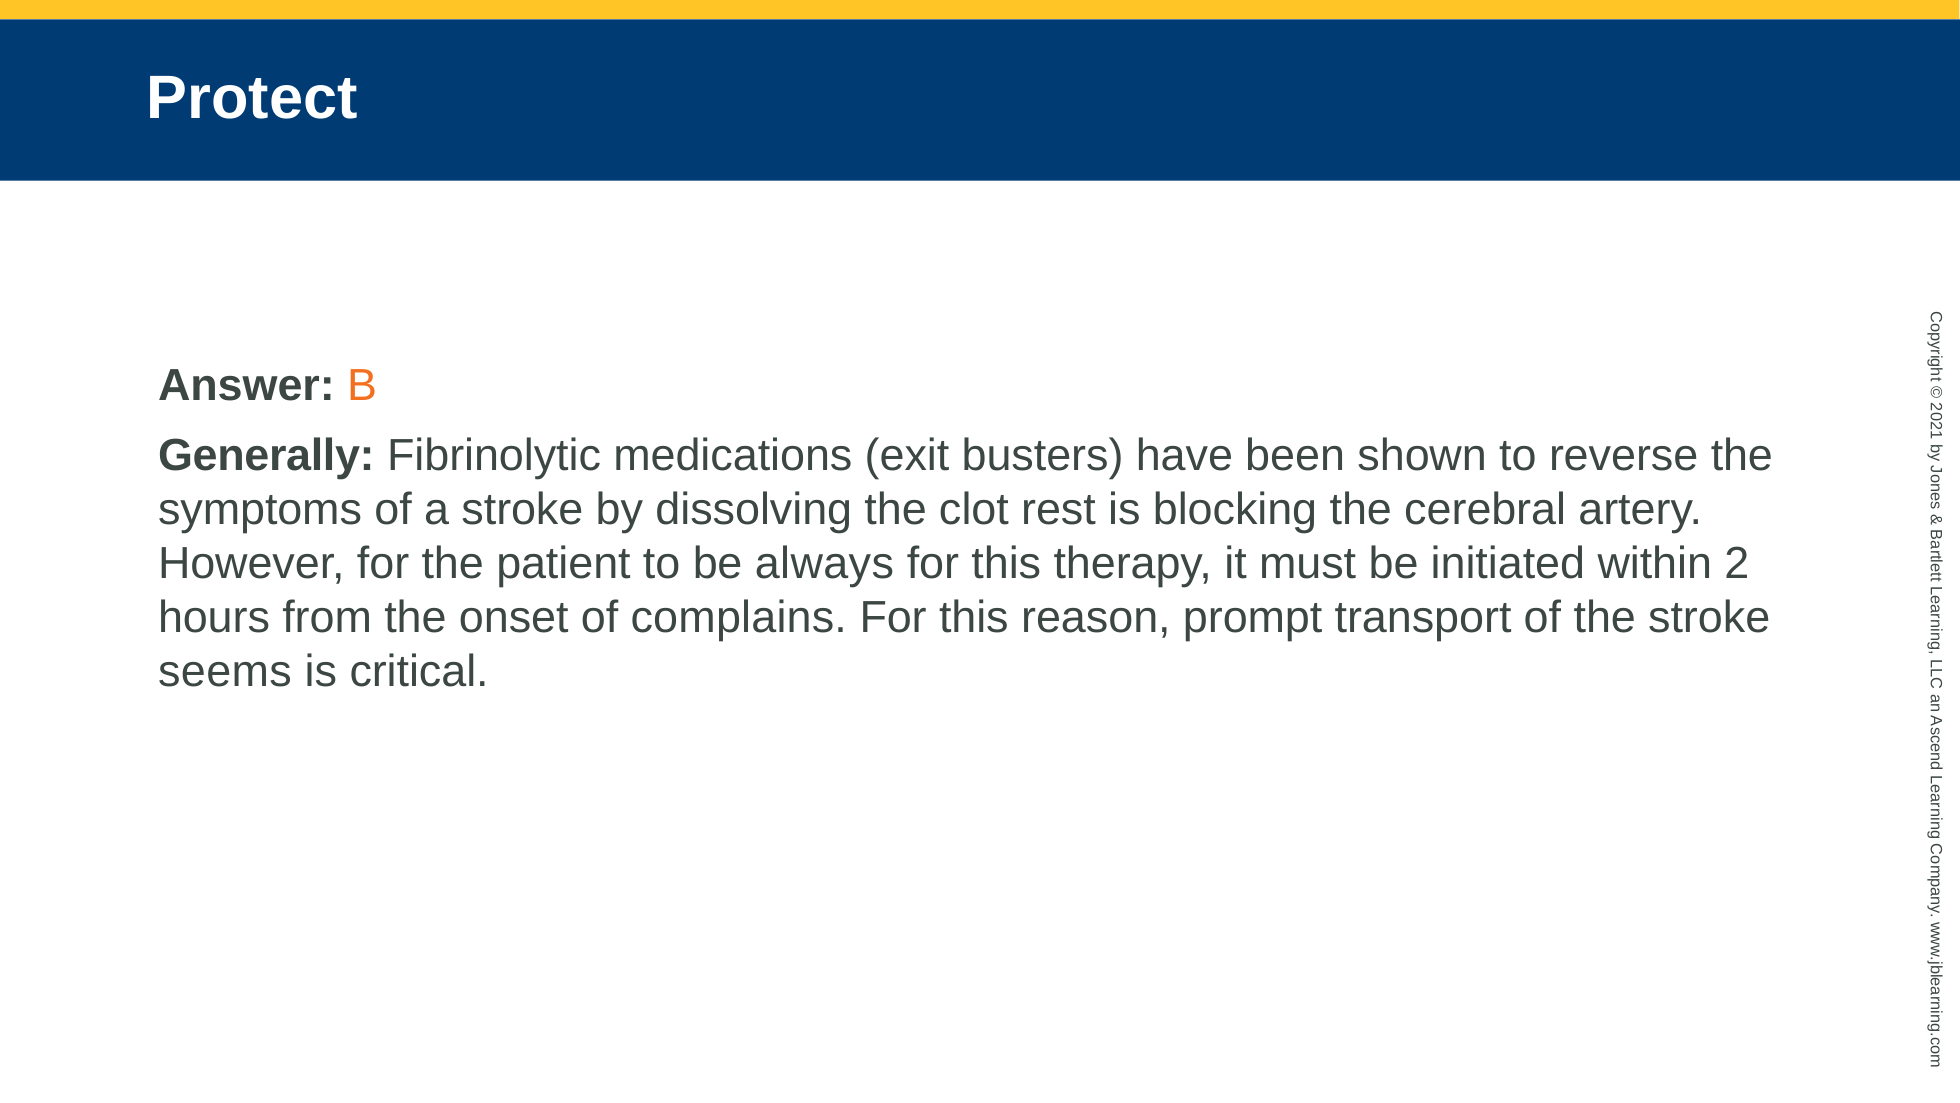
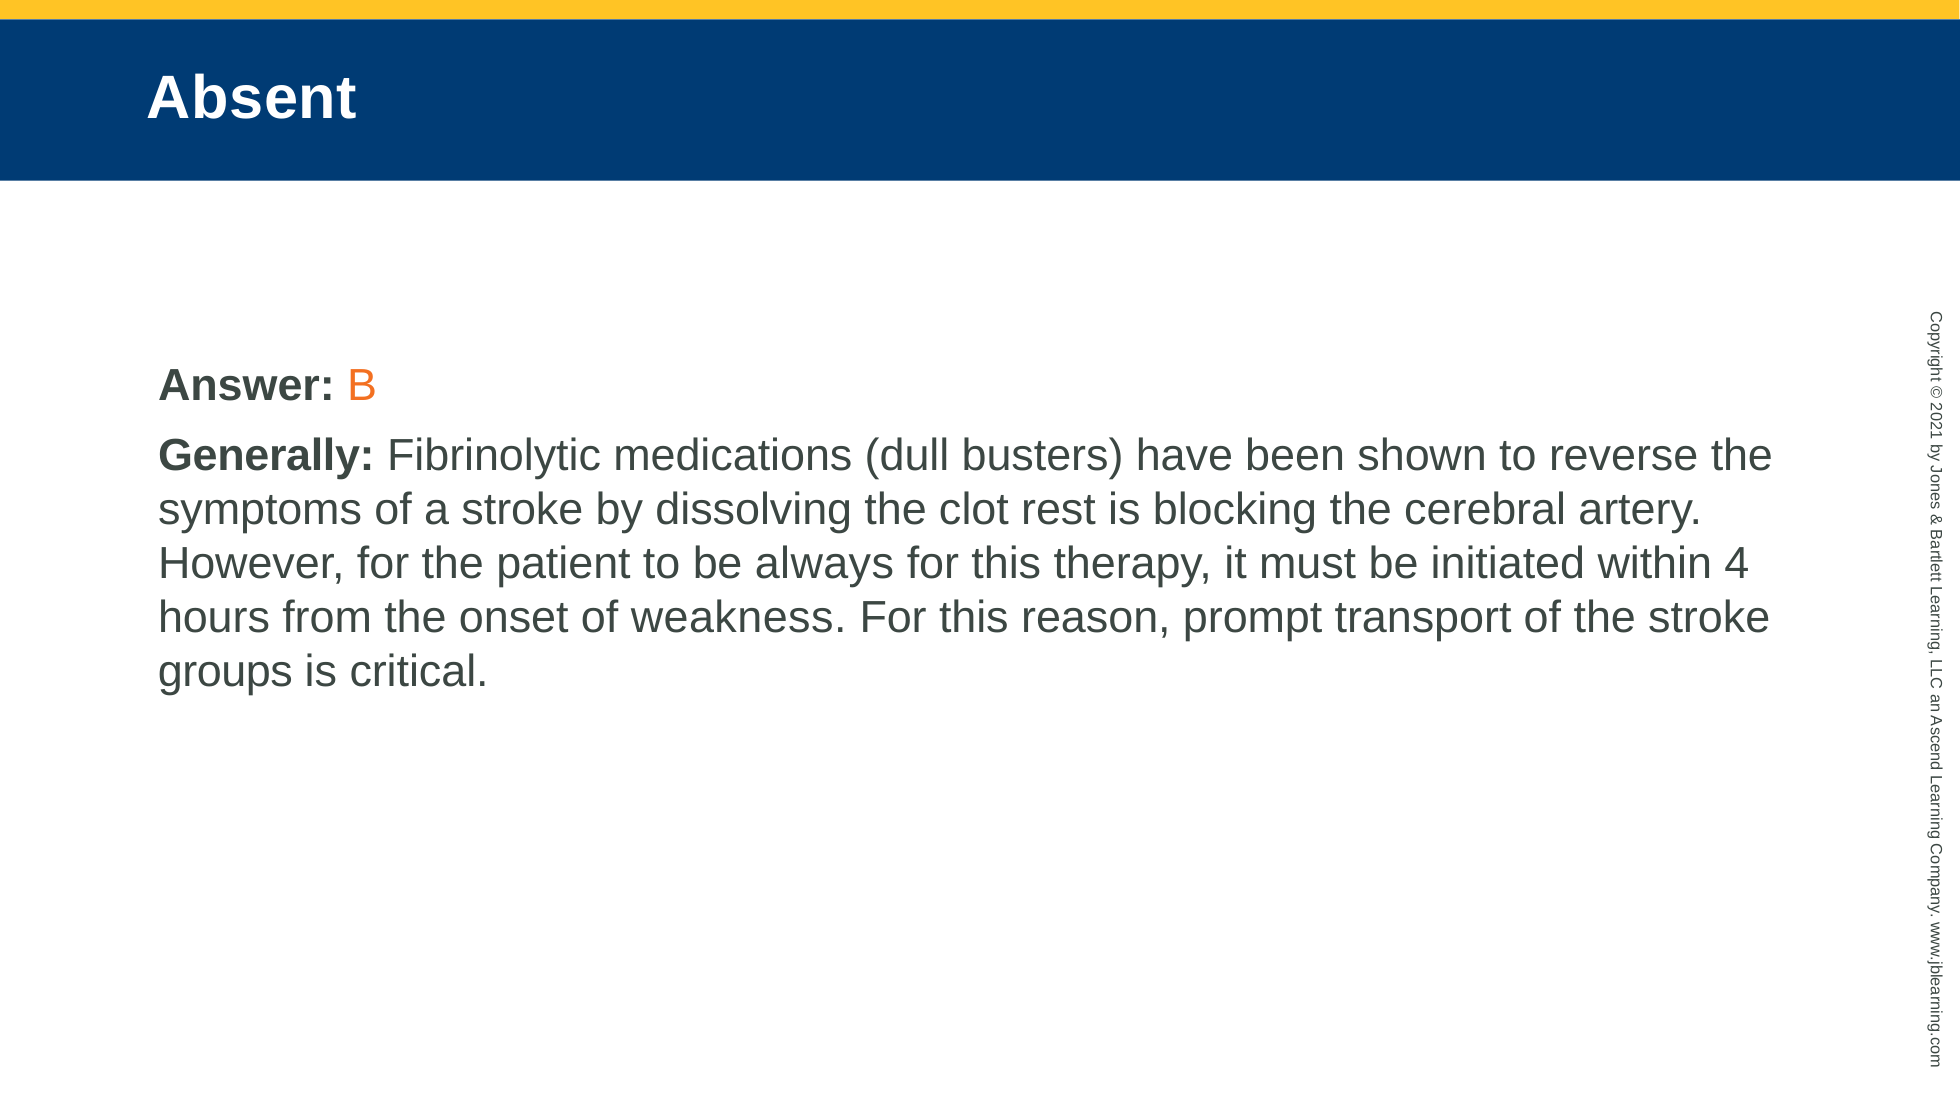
Protect: Protect -> Absent (252, 98)
exit: exit -> dull (907, 456)
within 2: 2 -> 4 (1737, 564)
complains: complains -> weakness (739, 618)
seems: seems -> groups (225, 671)
